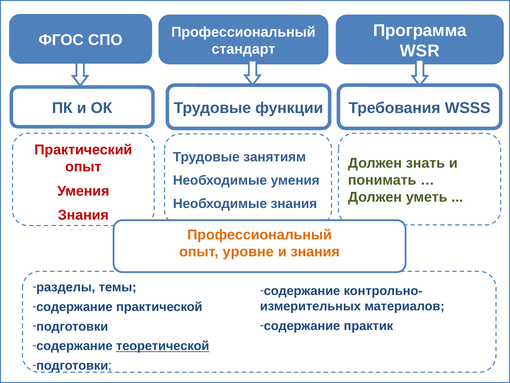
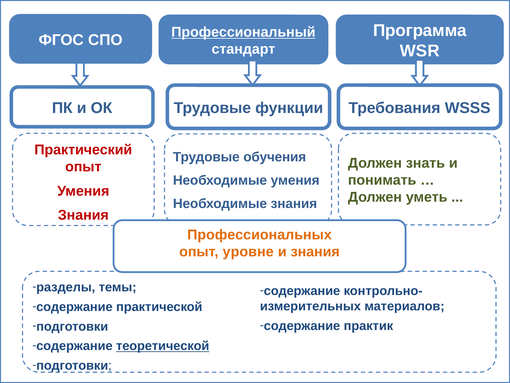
Профессиональный underline: none -> present (243, 32)
занятиям: занятиям -> обучения (275, 157)
Профессиональный: Профессиональный -> Профессиональных (259, 234)
